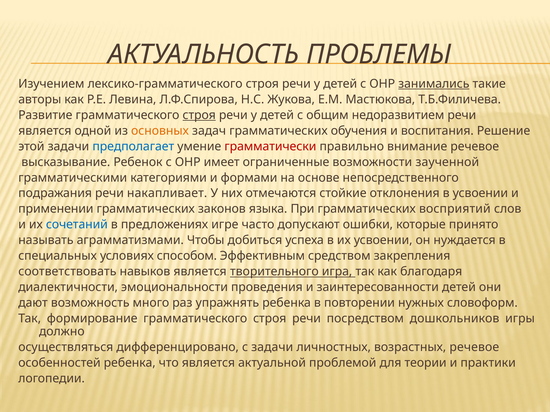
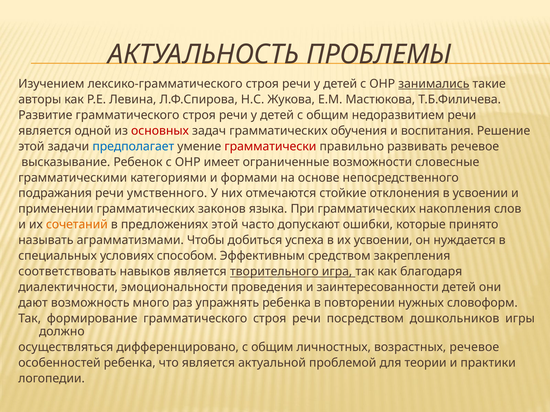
строя underline: present -> none (199, 115)
основных colour: orange -> red (160, 131)
внимание: внимание -> развивать (417, 147)
заученной: заученной -> словесные (447, 162)
накапливает: накапливает -> умственного (167, 194)
восприятий: восприятий -> накопления (455, 209)
сочетаний colour: blue -> orange (77, 225)
предложениях игре: игре -> этой (225, 225)
дифференцировано с задачи: задачи -> общим (272, 348)
